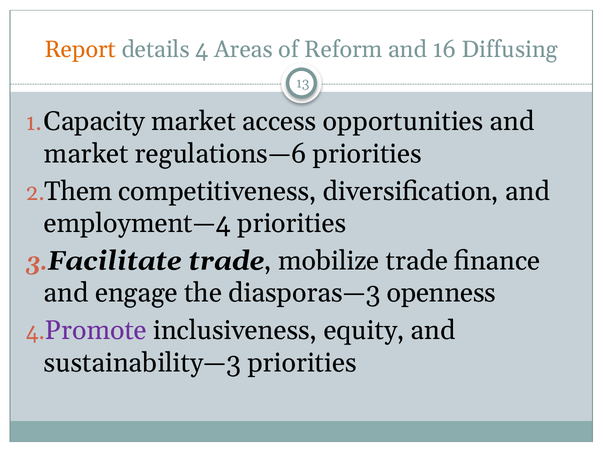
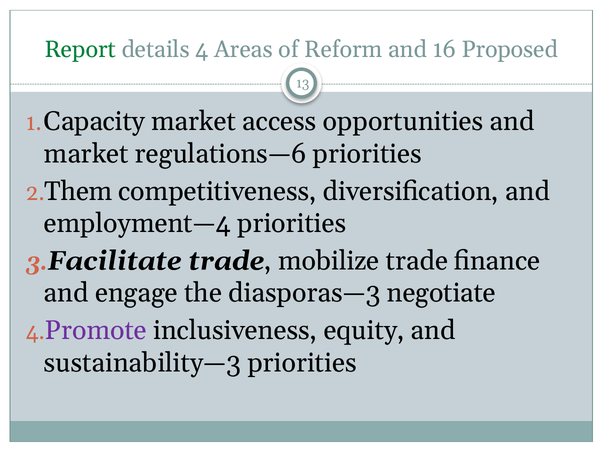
Report colour: orange -> green (80, 50)
Diffusing: Diffusing -> Proposed (510, 50)
openness: openness -> negotiate (441, 293)
